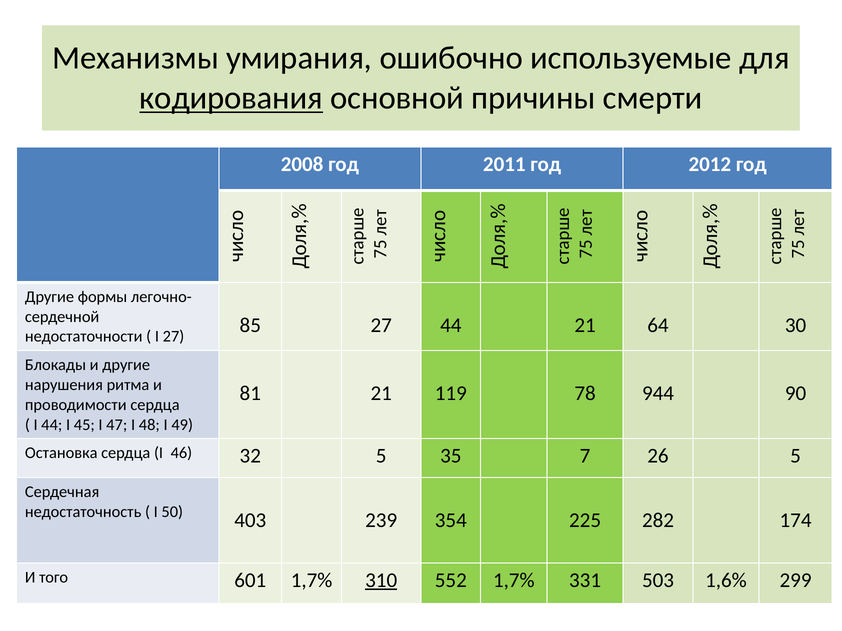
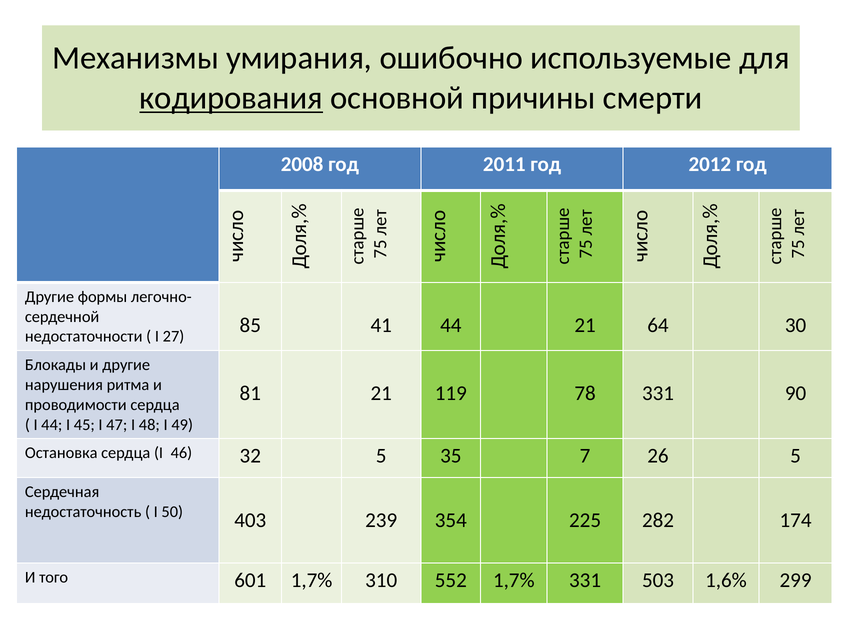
85 27: 27 -> 41 (381, 326)
78 944: 944 -> 331 (658, 394)
310 underline: present -> none (381, 581)
